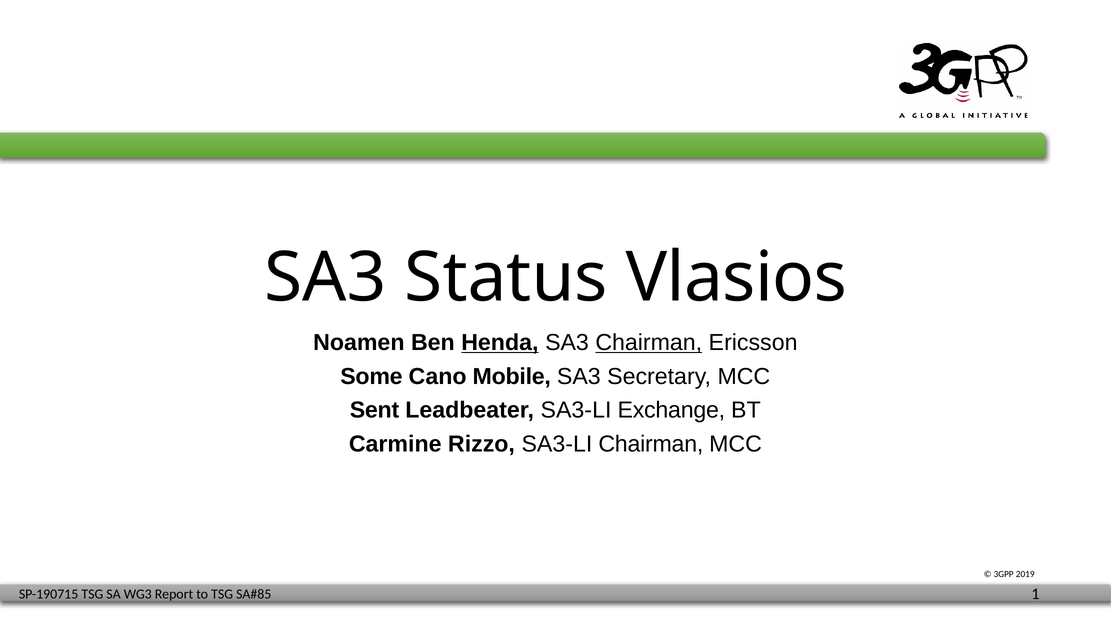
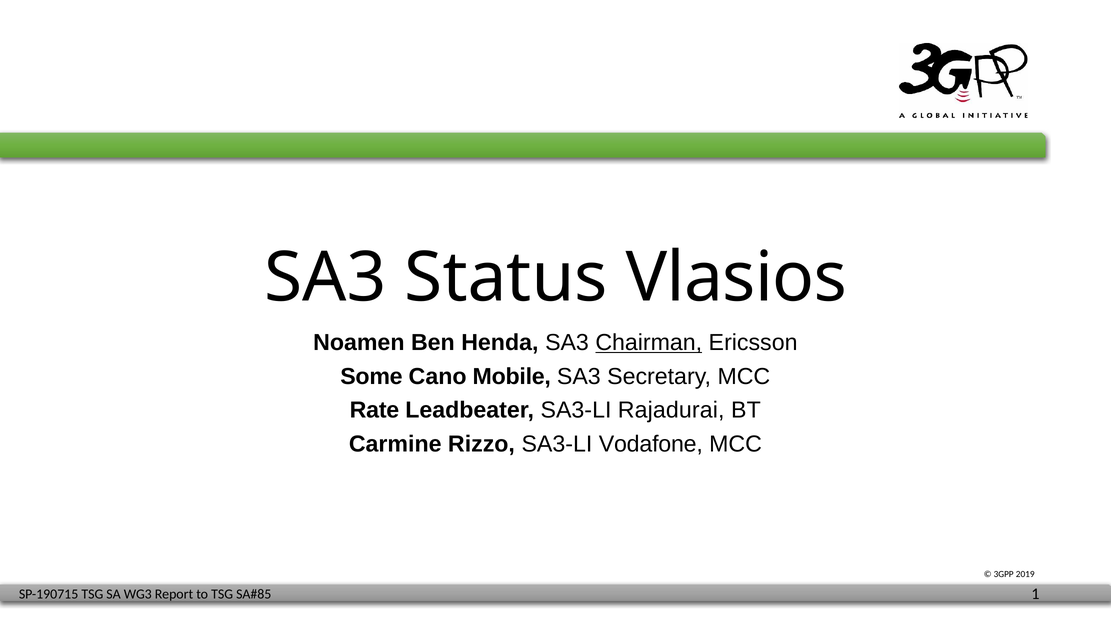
Henda underline: present -> none (500, 343)
Sent: Sent -> Rate (374, 410)
Exchange: Exchange -> Rajadurai (671, 410)
SA3-LI Chairman: Chairman -> Vodafone (651, 444)
